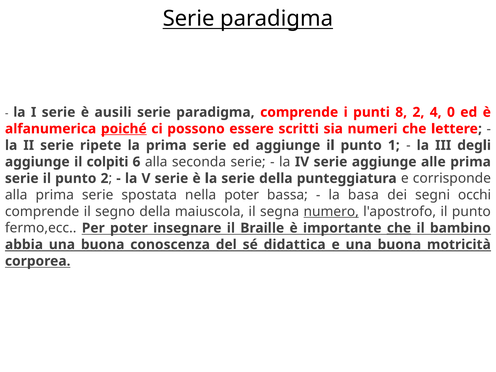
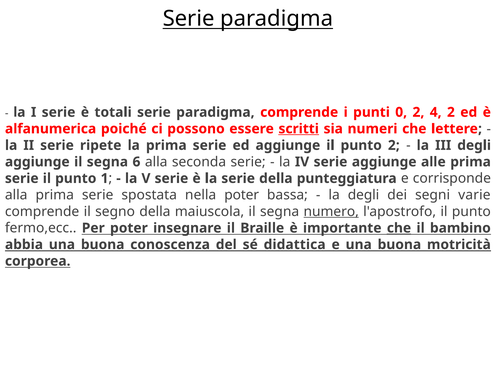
ausili: ausili -> totali (113, 112)
8: 8 -> 0 (401, 112)
4 0: 0 -> 2 (451, 112)
poiché underline: present -> none (124, 129)
scritti underline: none -> present (299, 129)
punto 1: 1 -> 2 (394, 145)
aggiunge il colpiti: colpiti -> segna (107, 162)
punto 2: 2 -> 1 (105, 178)
la basa: basa -> degli (364, 195)
occhi: occhi -> varie (474, 195)
